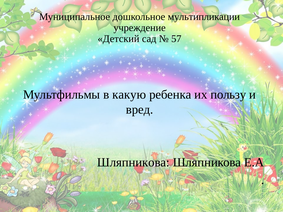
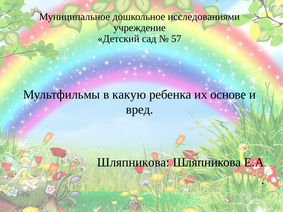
мультипликации: мультипликации -> исследованиями (204, 17)
пользу: пользу -> основе (228, 95)
